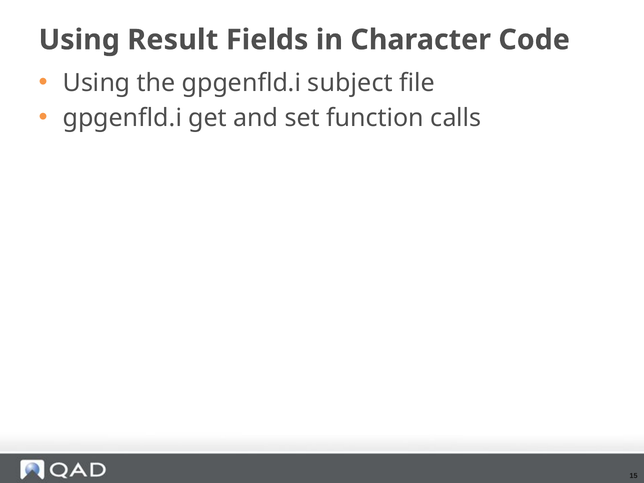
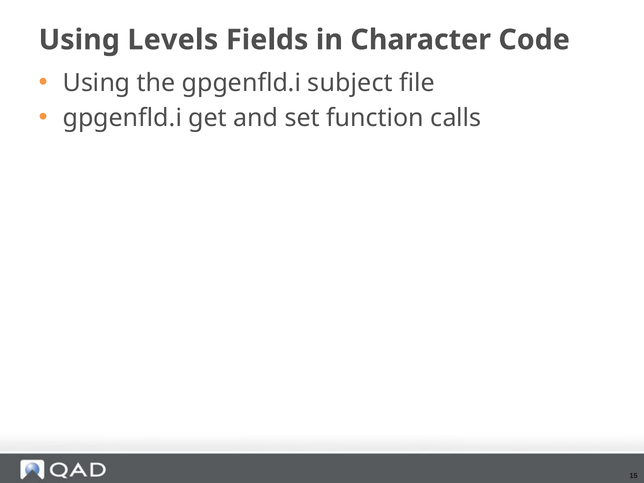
Result: Result -> Levels (173, 40)
